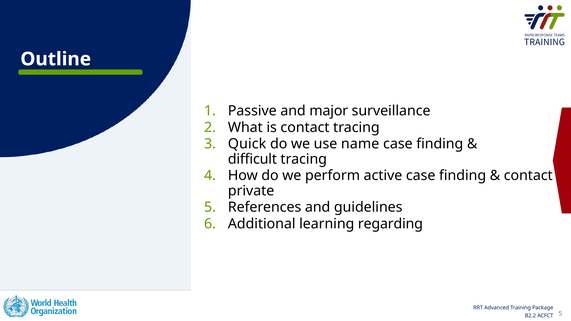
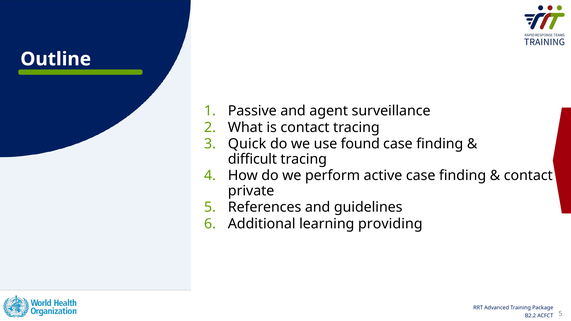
major: major -> agent (329, 111)
name: name -> found (360, 144)
regarding: regarding -> providing (390, 224)
